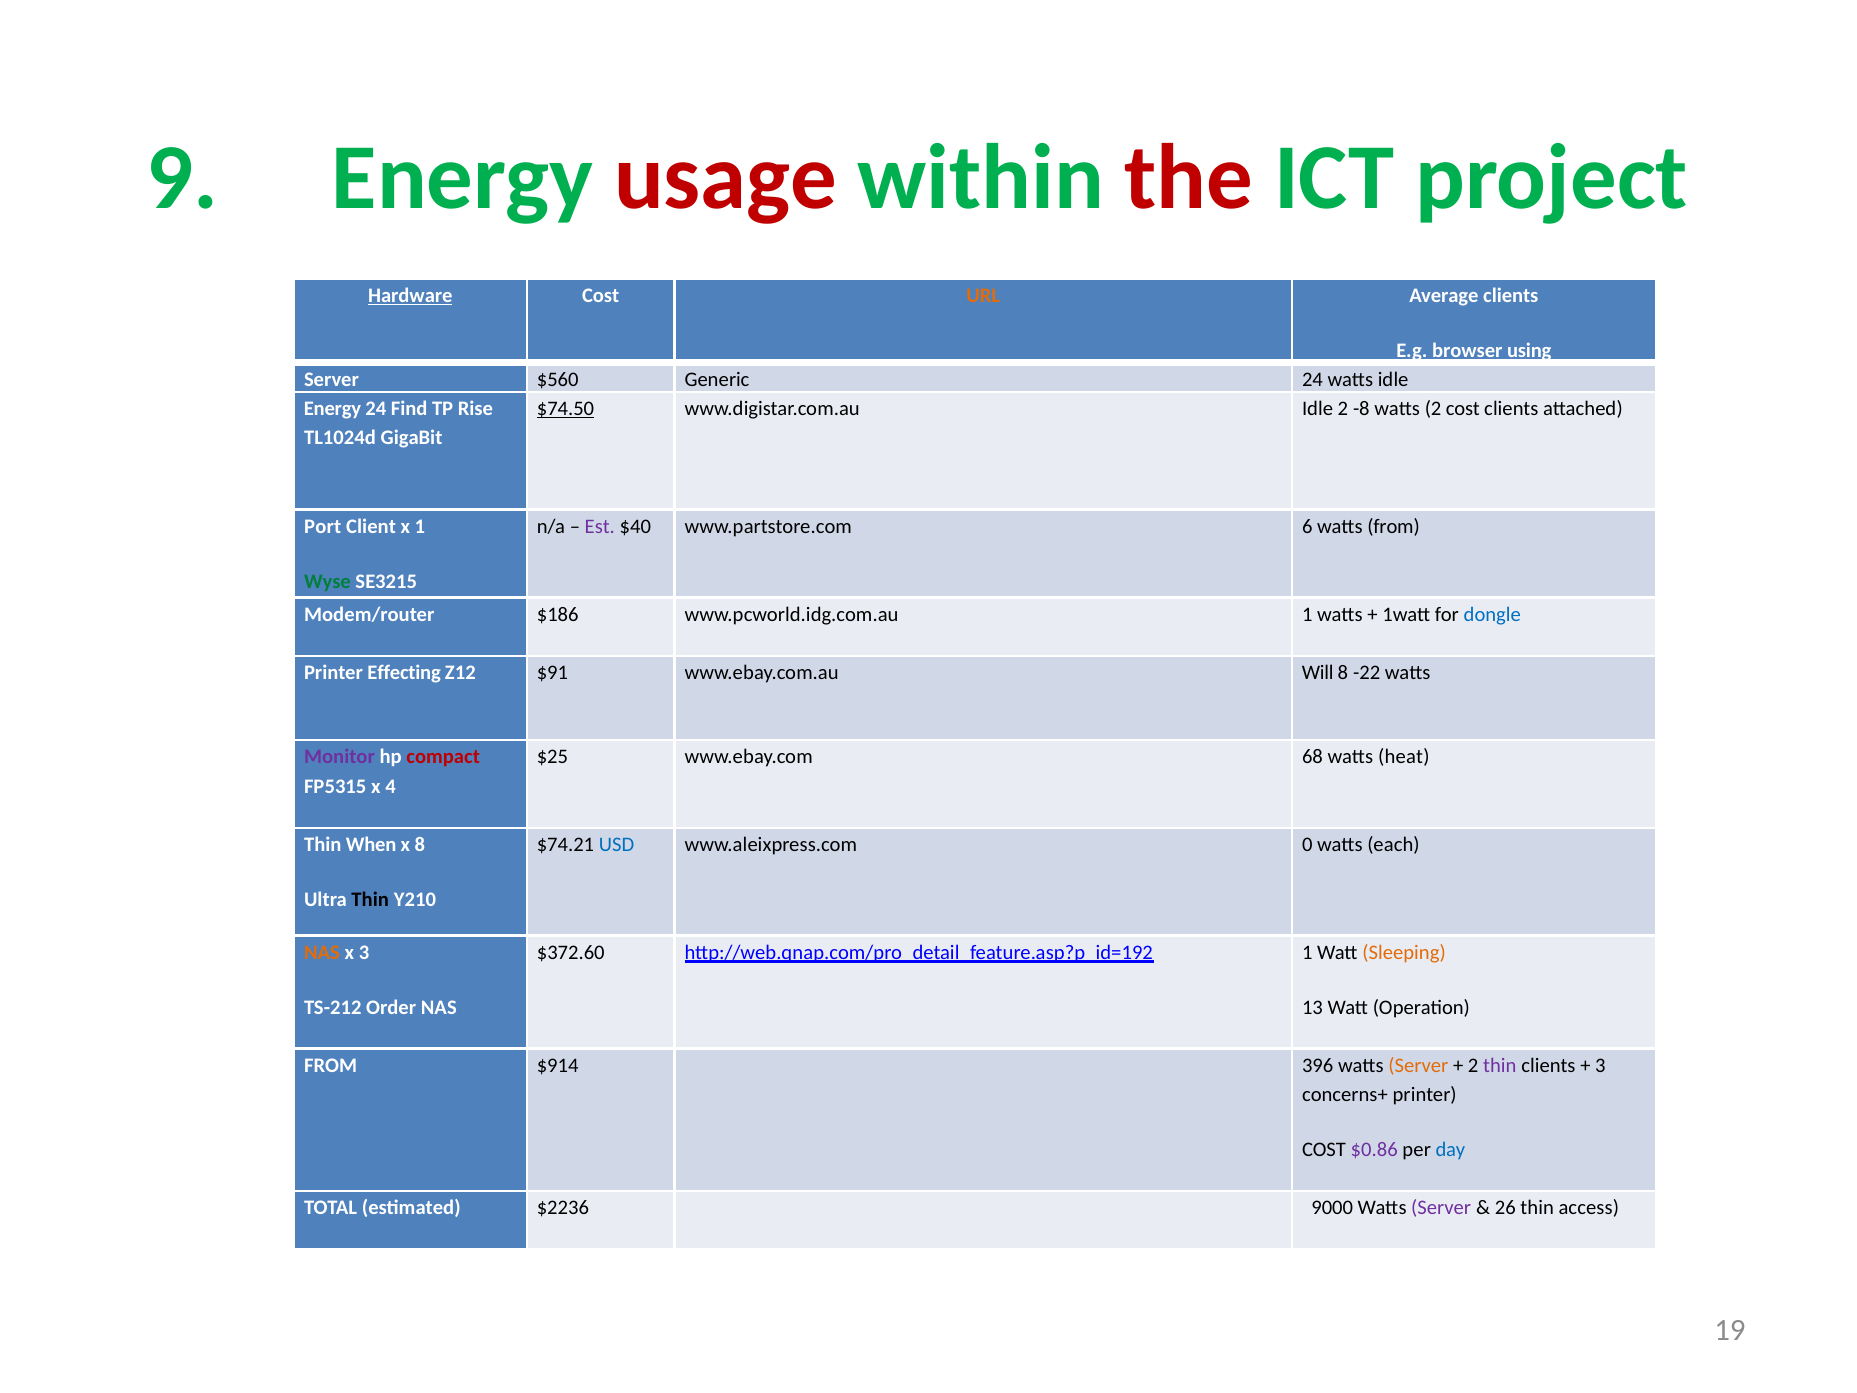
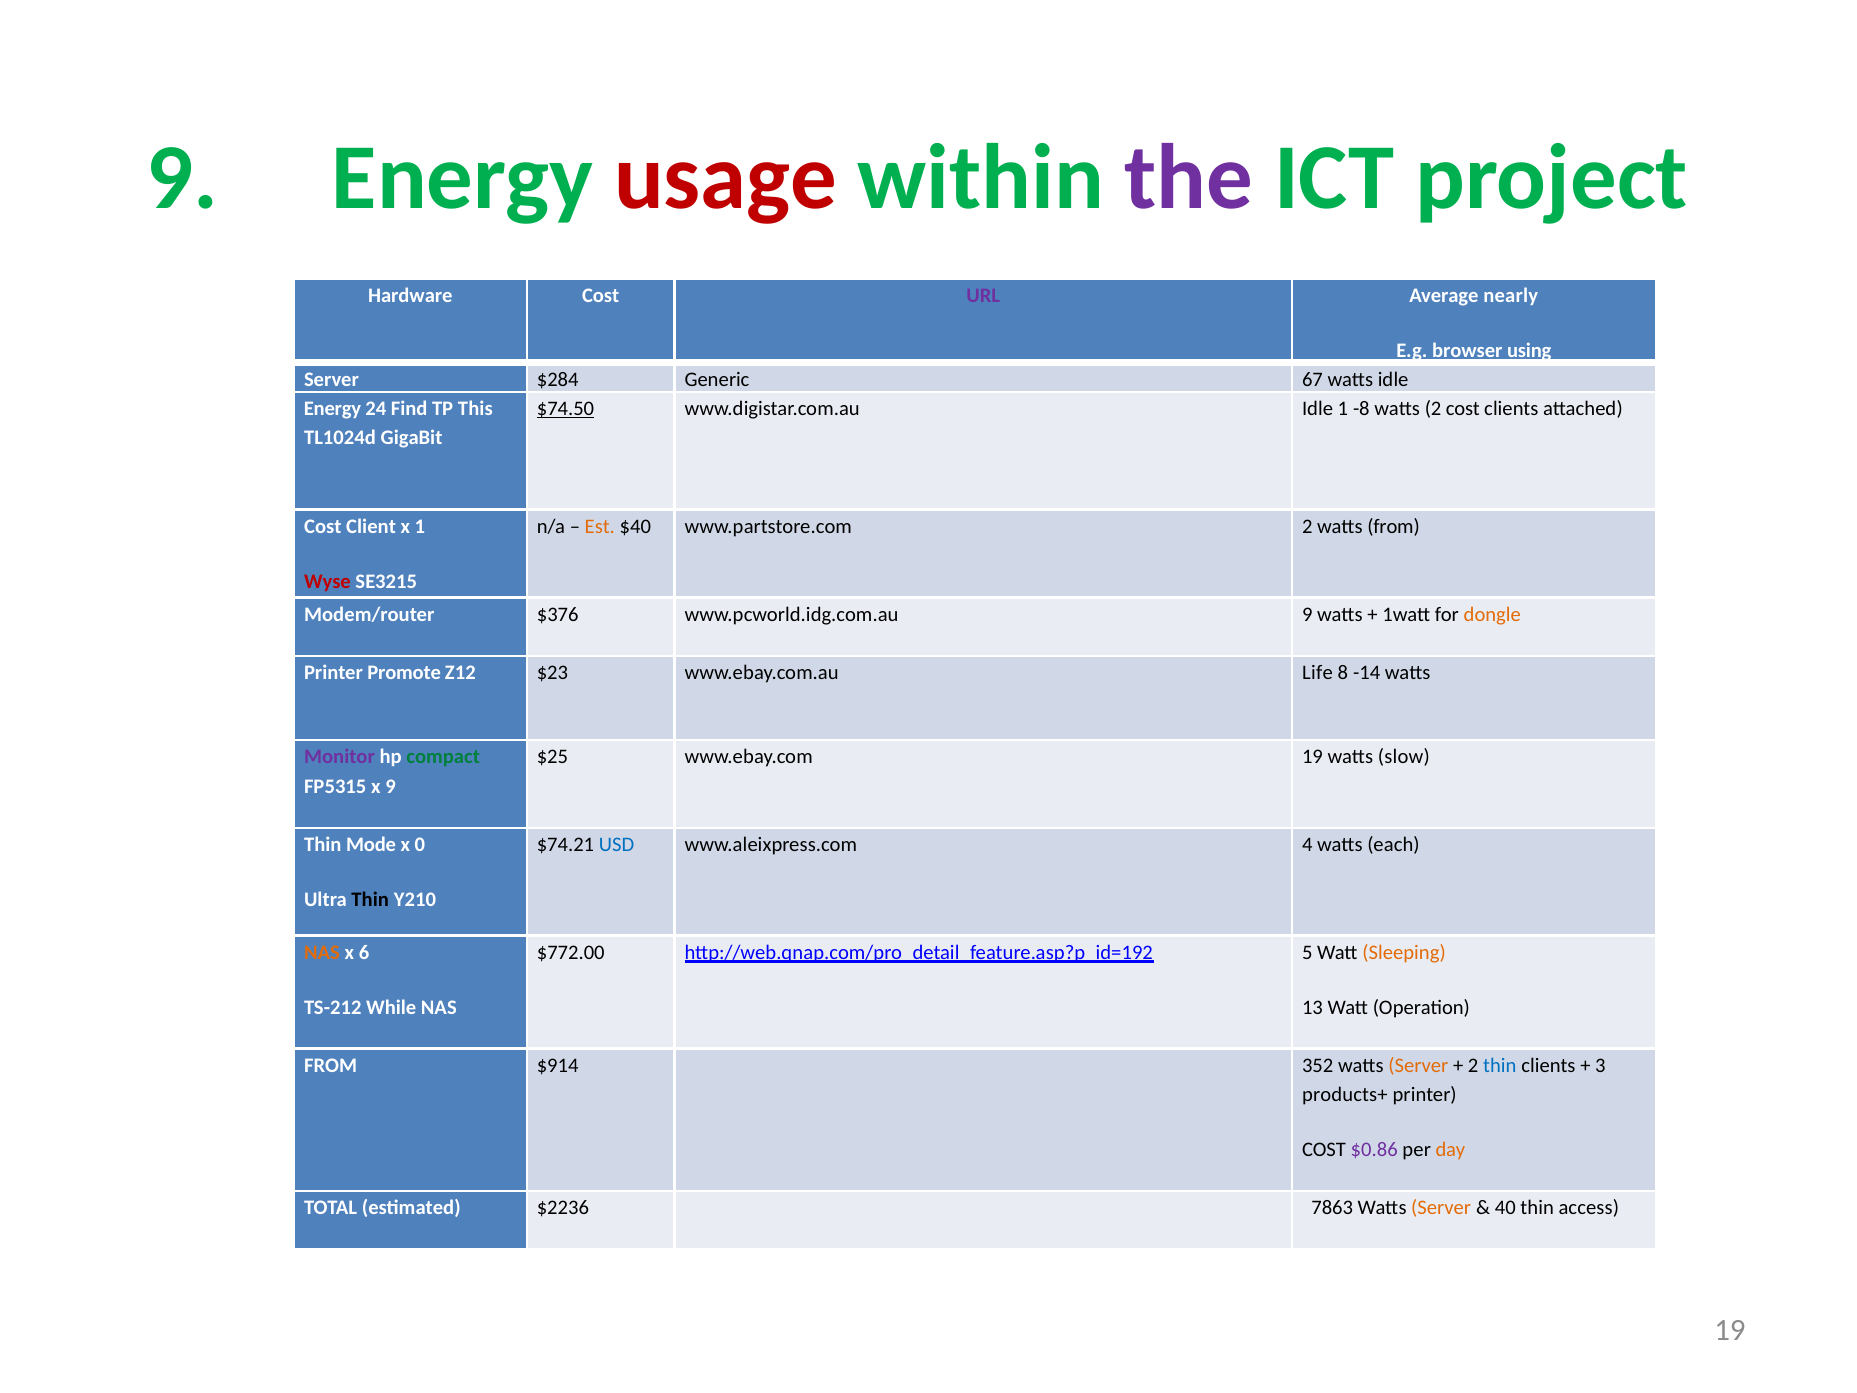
the colour: red -> purple (1189, 178)
Hardware underline: present -> none (410, 295)
URL colour: orange -> purple (983, 295)
Average clients: clients -> nearly (1511, 295)
$560: $560 -> $284 (558, 380)
Generic 24: 24 -> 67 (1312, 380)
Rise: Rise -> This (475, 409)
Idle 2: 2 -> 1 (1343, 409)
Port: Port -> Cost (323, 526)
Est colour: purple -> orange (600, 526)
www.partstore.com 6: 6 -> 2 (1307, 526)
Wyse colour: green -> red (327, 581)
$186: $186 -> $376 (558, 614)
www.pcworld.idg.com.au 1: 1 -> 9 (1307, 614)
dongle colour: blue -> orange (1492, 614)
Effecting: Effecting -> Promote (404, 673)
$91: $91 -> $23 (552, 673)
Will: Will -> Life (1317, 673)
-22: -22 -> -14 (1367, 673)
compact colour: red -> green (443, 757)
www.ebay.com 68: 68 -> 19 (1312, 757)
heat: heat -> slow (1404, 757)
x 4: 4 -> 9 (391, 786)
When: When -> Mode (371, 845)
x 8: 8 -> 0 (420, 845)
0: 0 -> 4 (1307, 845)
x 3: 3 -> 6 (364, 952)
$372.60: $372.60 -> $772.00 (571, 952)
1: 1 -> 5 (1307, 952)
Order: Order -> While (391, 1007)
396: 396 -> 352 (1318, 1065)
thin colour: purple -> blue (1500, 1065)
concerns+: concerns+ -> products+ (1345, 1094)
day colour: blue -> orange (1450, 1149)
9000: 9000 -> 7863 (1332, 1207)
Server colour: purple -> orange (1441, 1207)
26: 26 -> 40 (1505, 1207)
